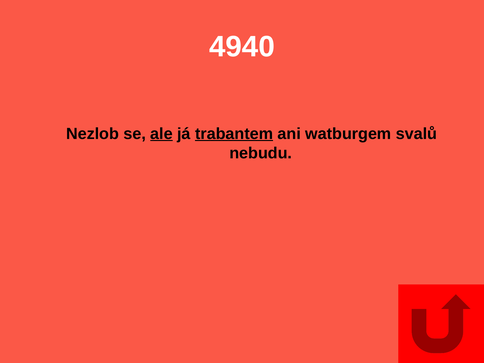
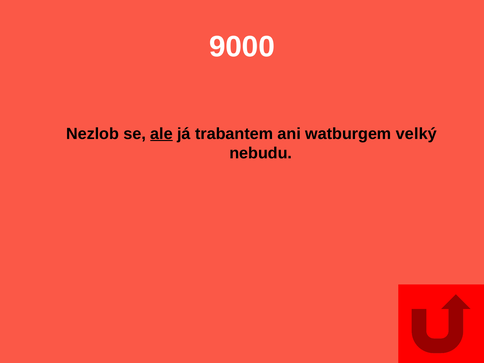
4940: 4940 -> 9000 (242, 47)
trabantem underline: present -> none (234, 134)
svalů: svalů -> velký (416, 134)
